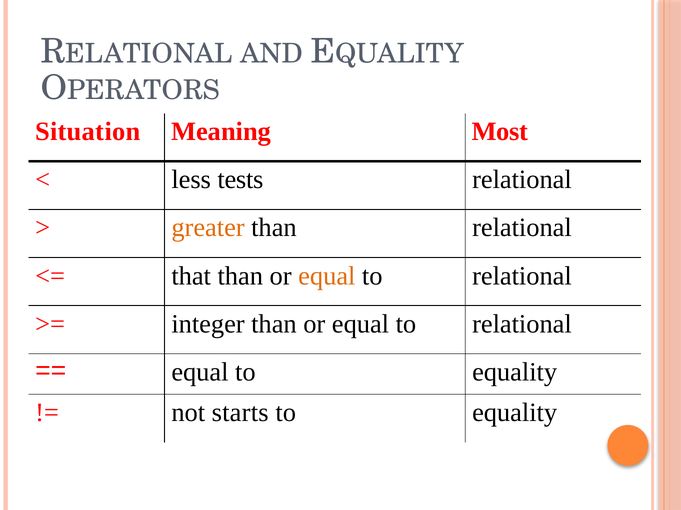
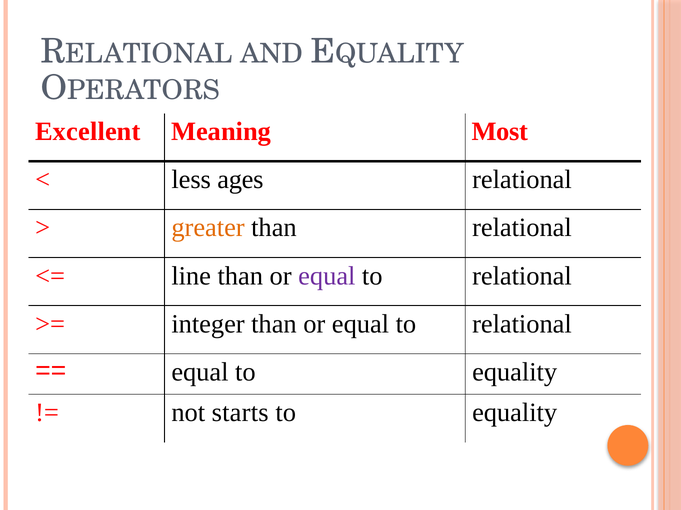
Situation: Situation -> Excellent (88, 132)
tests: tests -> ages (240, 180)
that: that -> line (191, 276)
equal colour: orange -> purple (327, 276)
